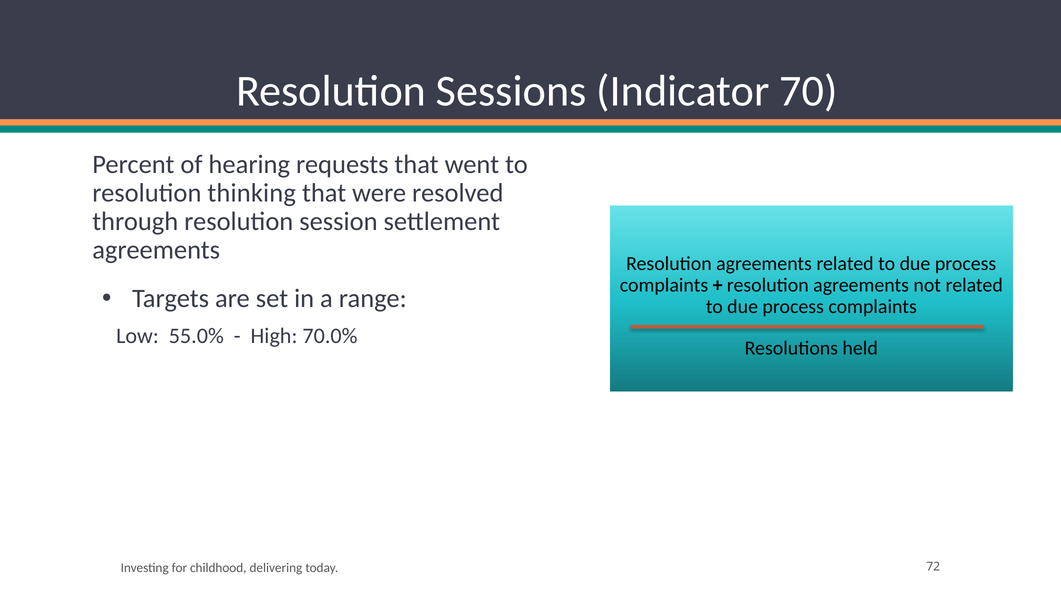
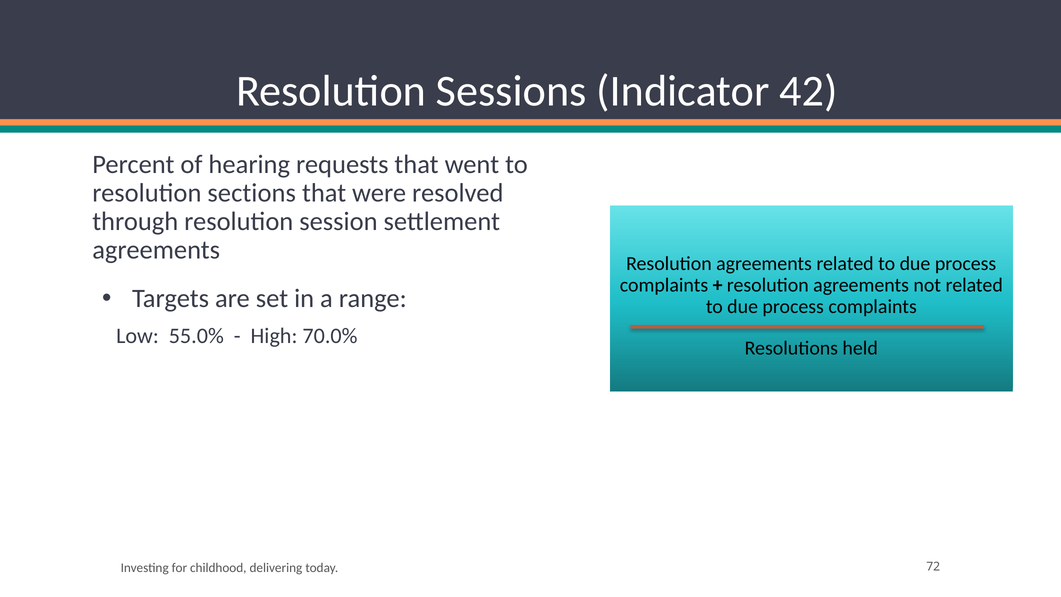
70: 70 -> 42 (808, 91)
thinking: thinking -> sections (252, 193)
